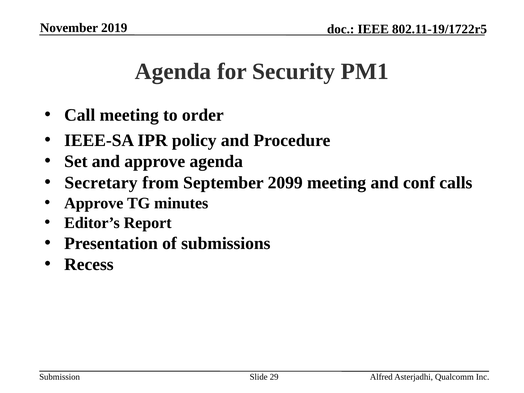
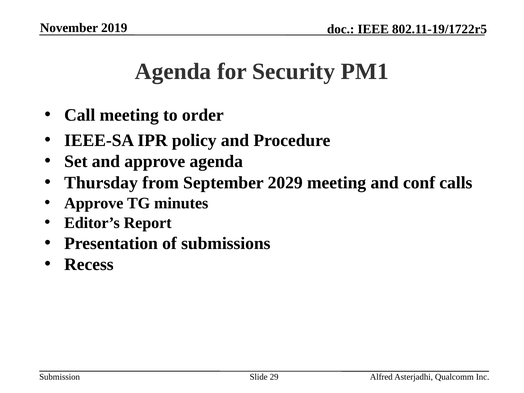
Secretary: Secretary -> Thursday (101, 183)
2099: 2099 -> 2029 (285, 183)
